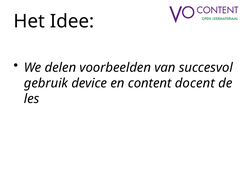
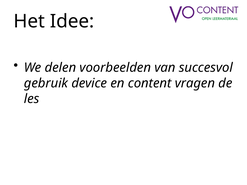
docent: docent -> vragen (195, 83)
